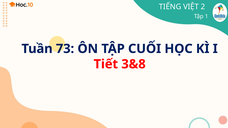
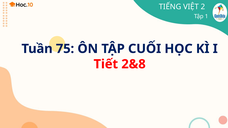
73: 73 -> 75 (65, 49)
3&8: 3&8 -> 2&8 (134, 64)
